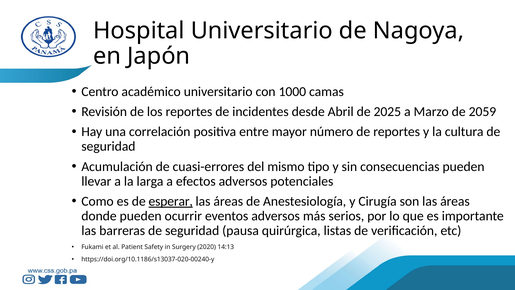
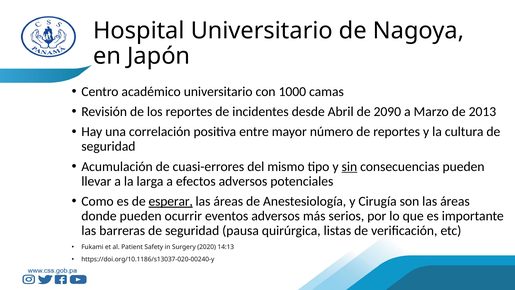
2025: 2025 -> 2090 (387, 112)
2059: 2059 -> 2013 (482, 112)
sin underline: none -> present (349, 166)
